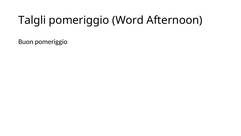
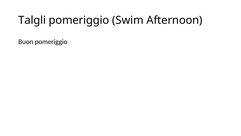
Word: Word -> Swim (128, 20)
